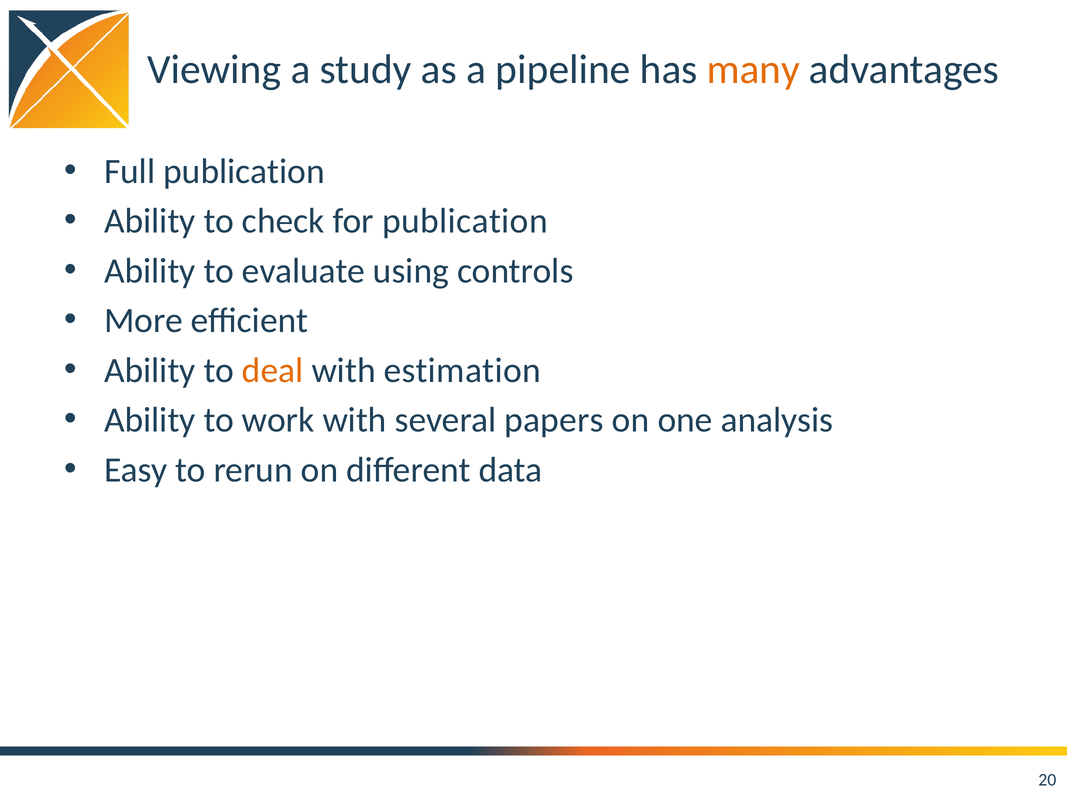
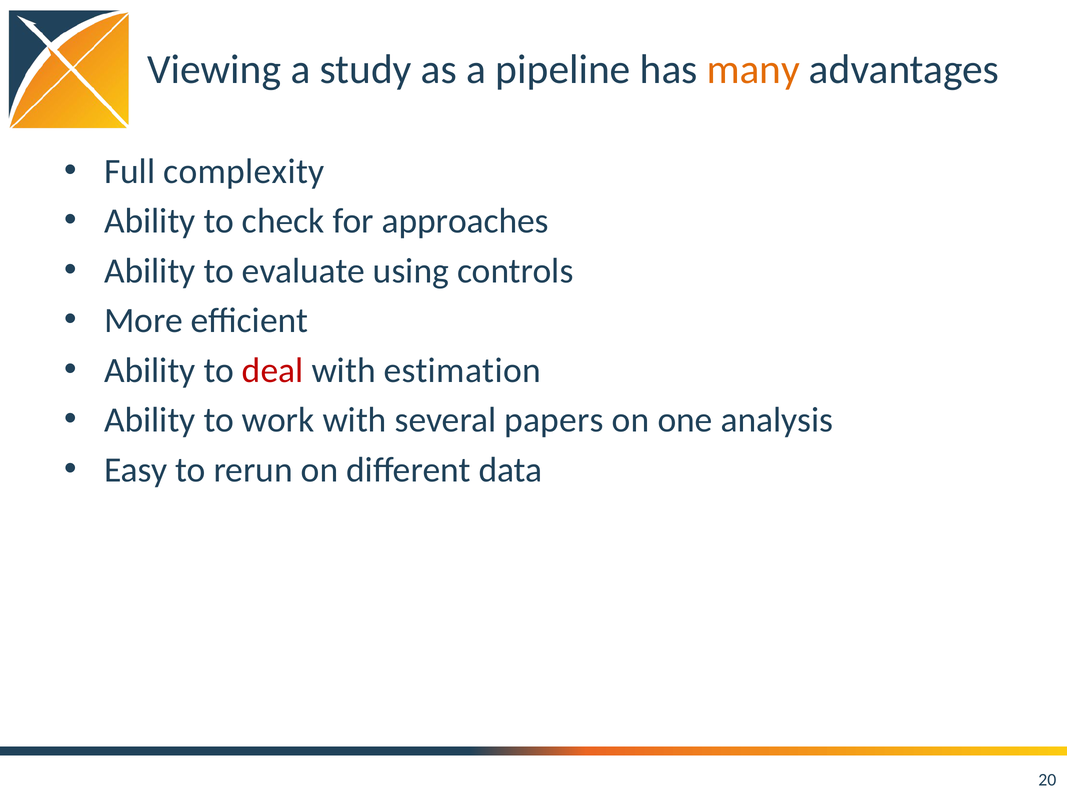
Full publication: publication -> complexity (244, 171)
for publication: publication -> approaches (465, 221)
deal colour: orange -> red (273, 371)
